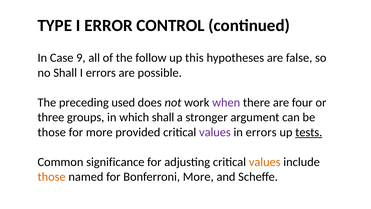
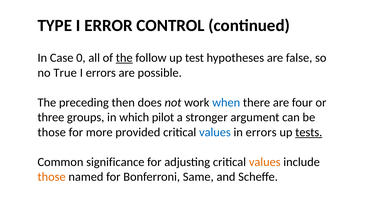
9: 9 -> 0 (81, 58)
the underline: none -> present (124, 58)
this: this -> test (194, 58)
no Shall: Shall -> True (65, 73)
used: used -> then (123, 102)
when colour: purple -> blue (226, 102)
which shall: shall -> pilot (163, 117)
values colour: purple -> blue (215, 132)
Bonferroni More: More -> Same (198, 177)
